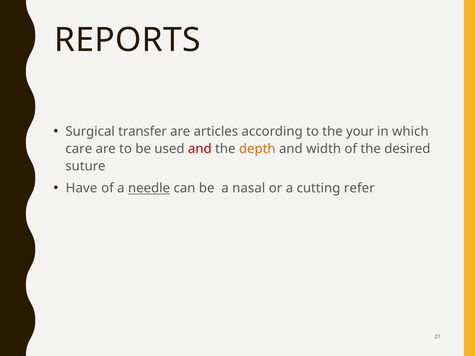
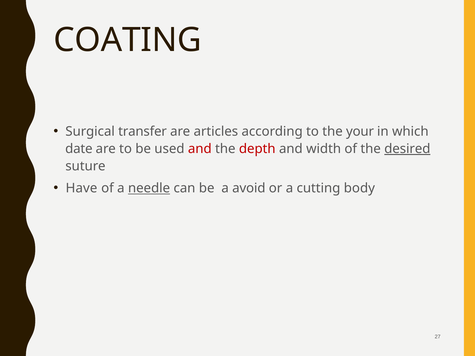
REPORTS: REPORTS -> COATING (128, 40)
care: care -> date (79, 149)
depth colour: orange -> red (257, 149)
desired underline: none -> present (407, 149)
nasal: nasal -> avoid (249, 188)
refer: refer -> body (359, 188)
